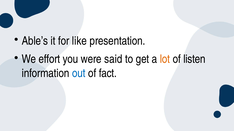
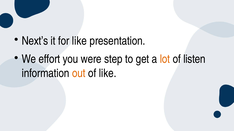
Able’s: Able’s -> Next’s (35, 41)
said: said -> step (113, 59)
out colour: blue -> orange (79, 74)
of fact: fact -> like (108, 74)
